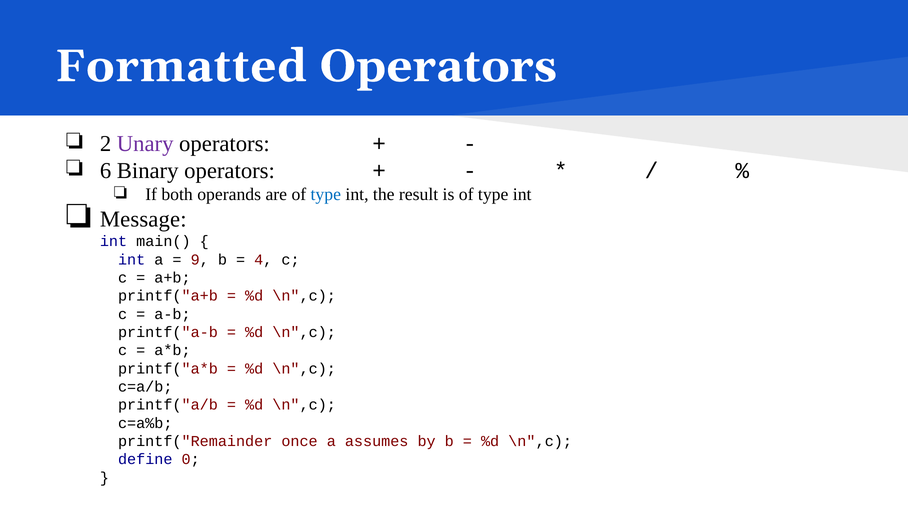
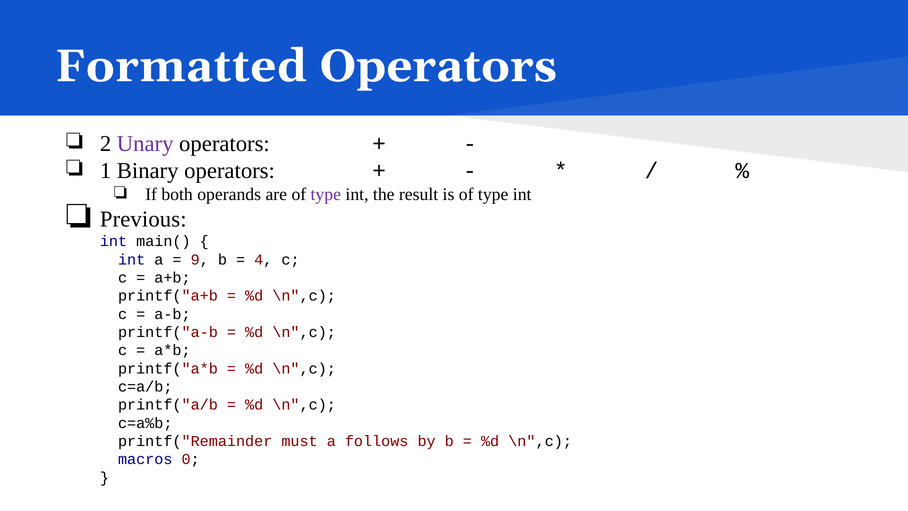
6: 6 -> 1 (106, 171)
type colour: blue -> purple (326, 195)
Message: Message -> Previous (143, 219)
once: once -> must (300, 441)
assumes: assumes -> follows (377, 441)
define: define -> macros (145, 459)
